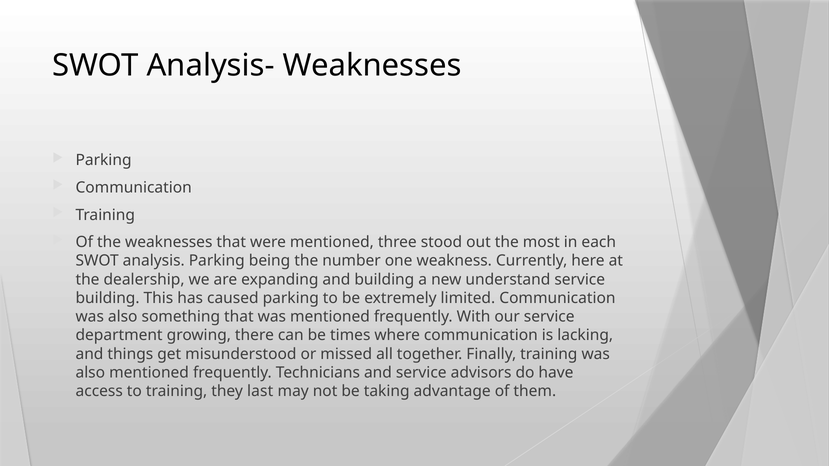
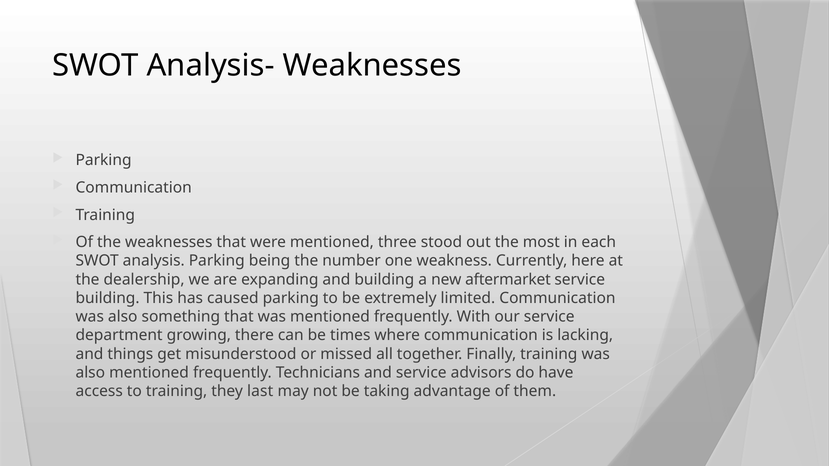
understand: understand -> aftermarket (508, 280)
